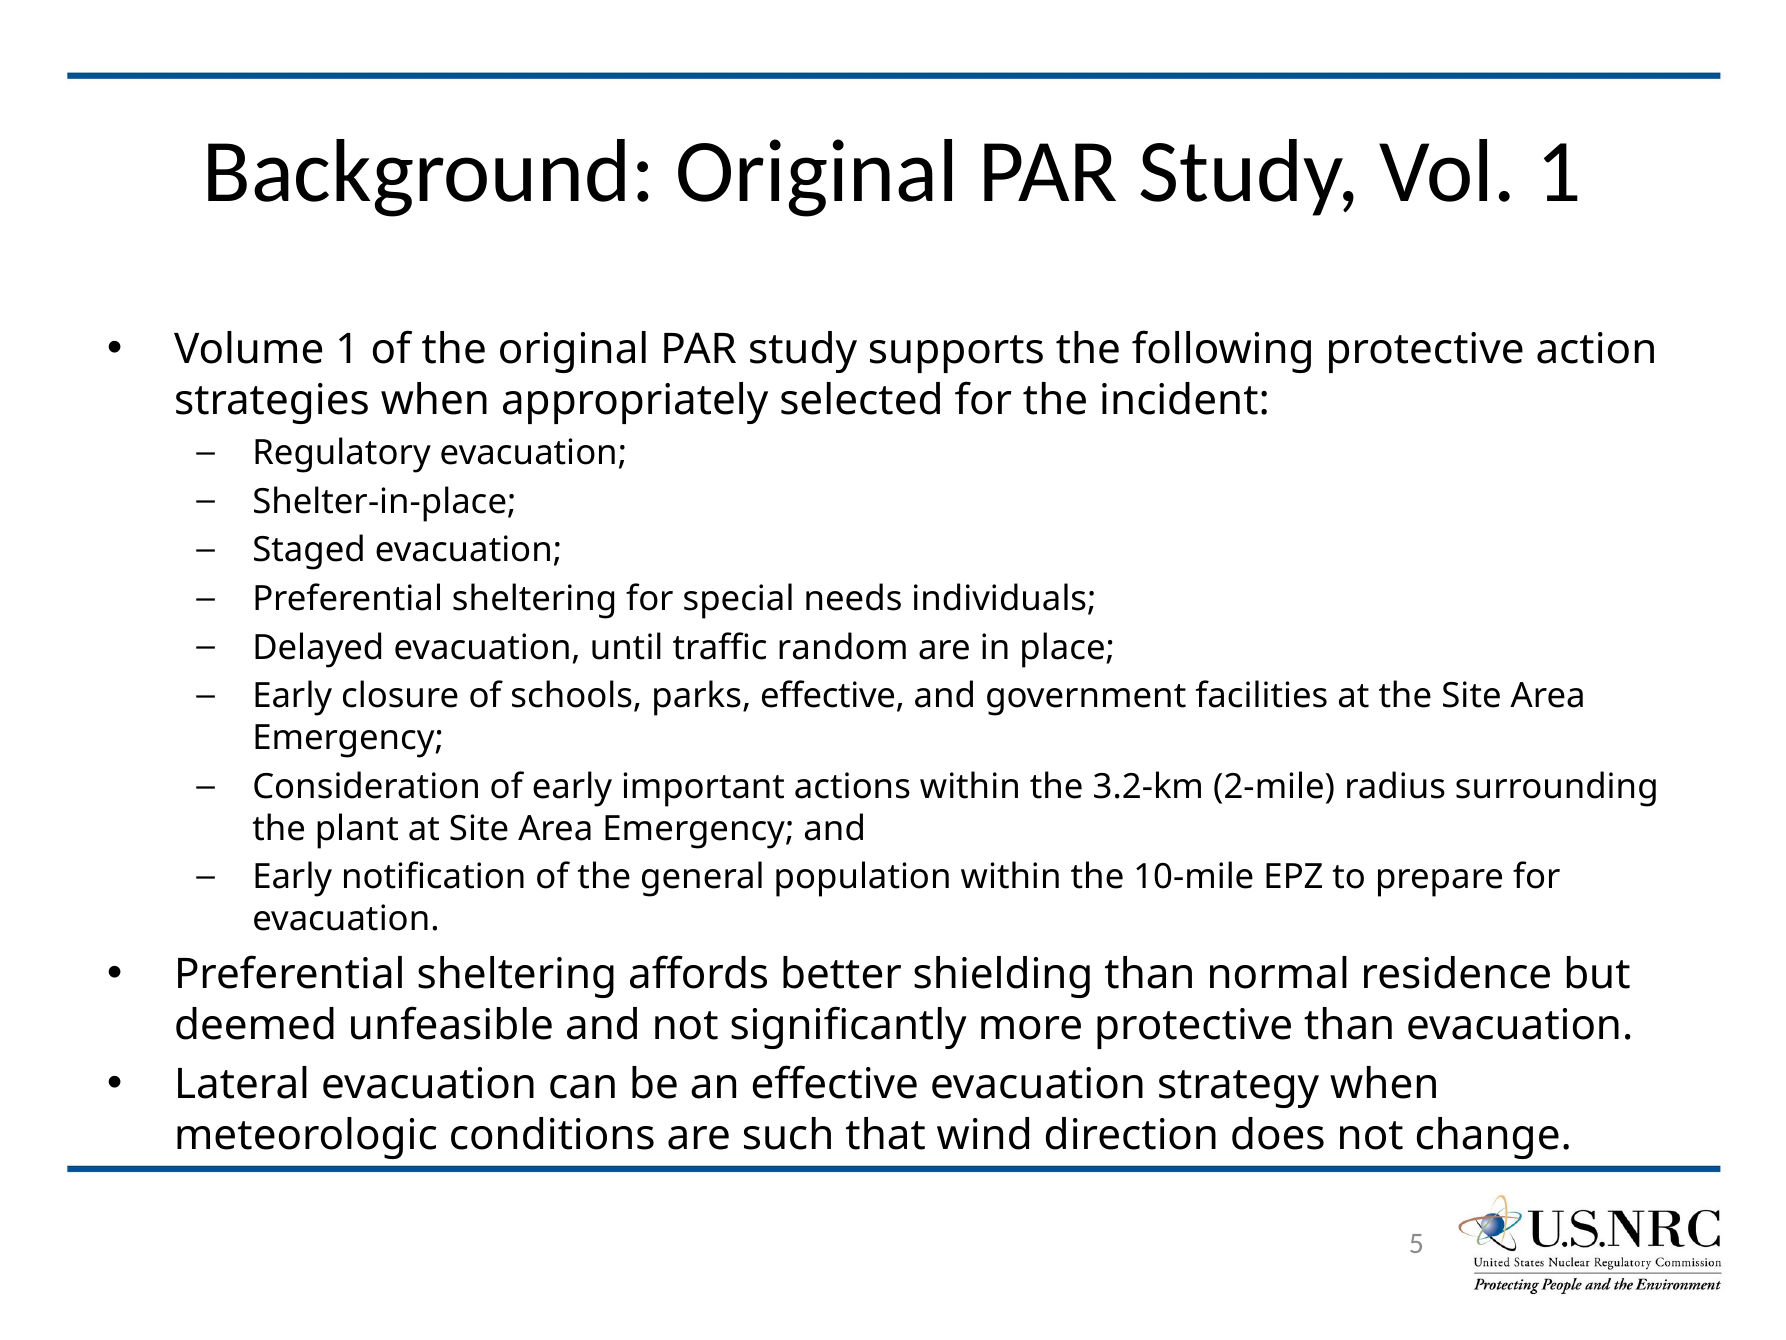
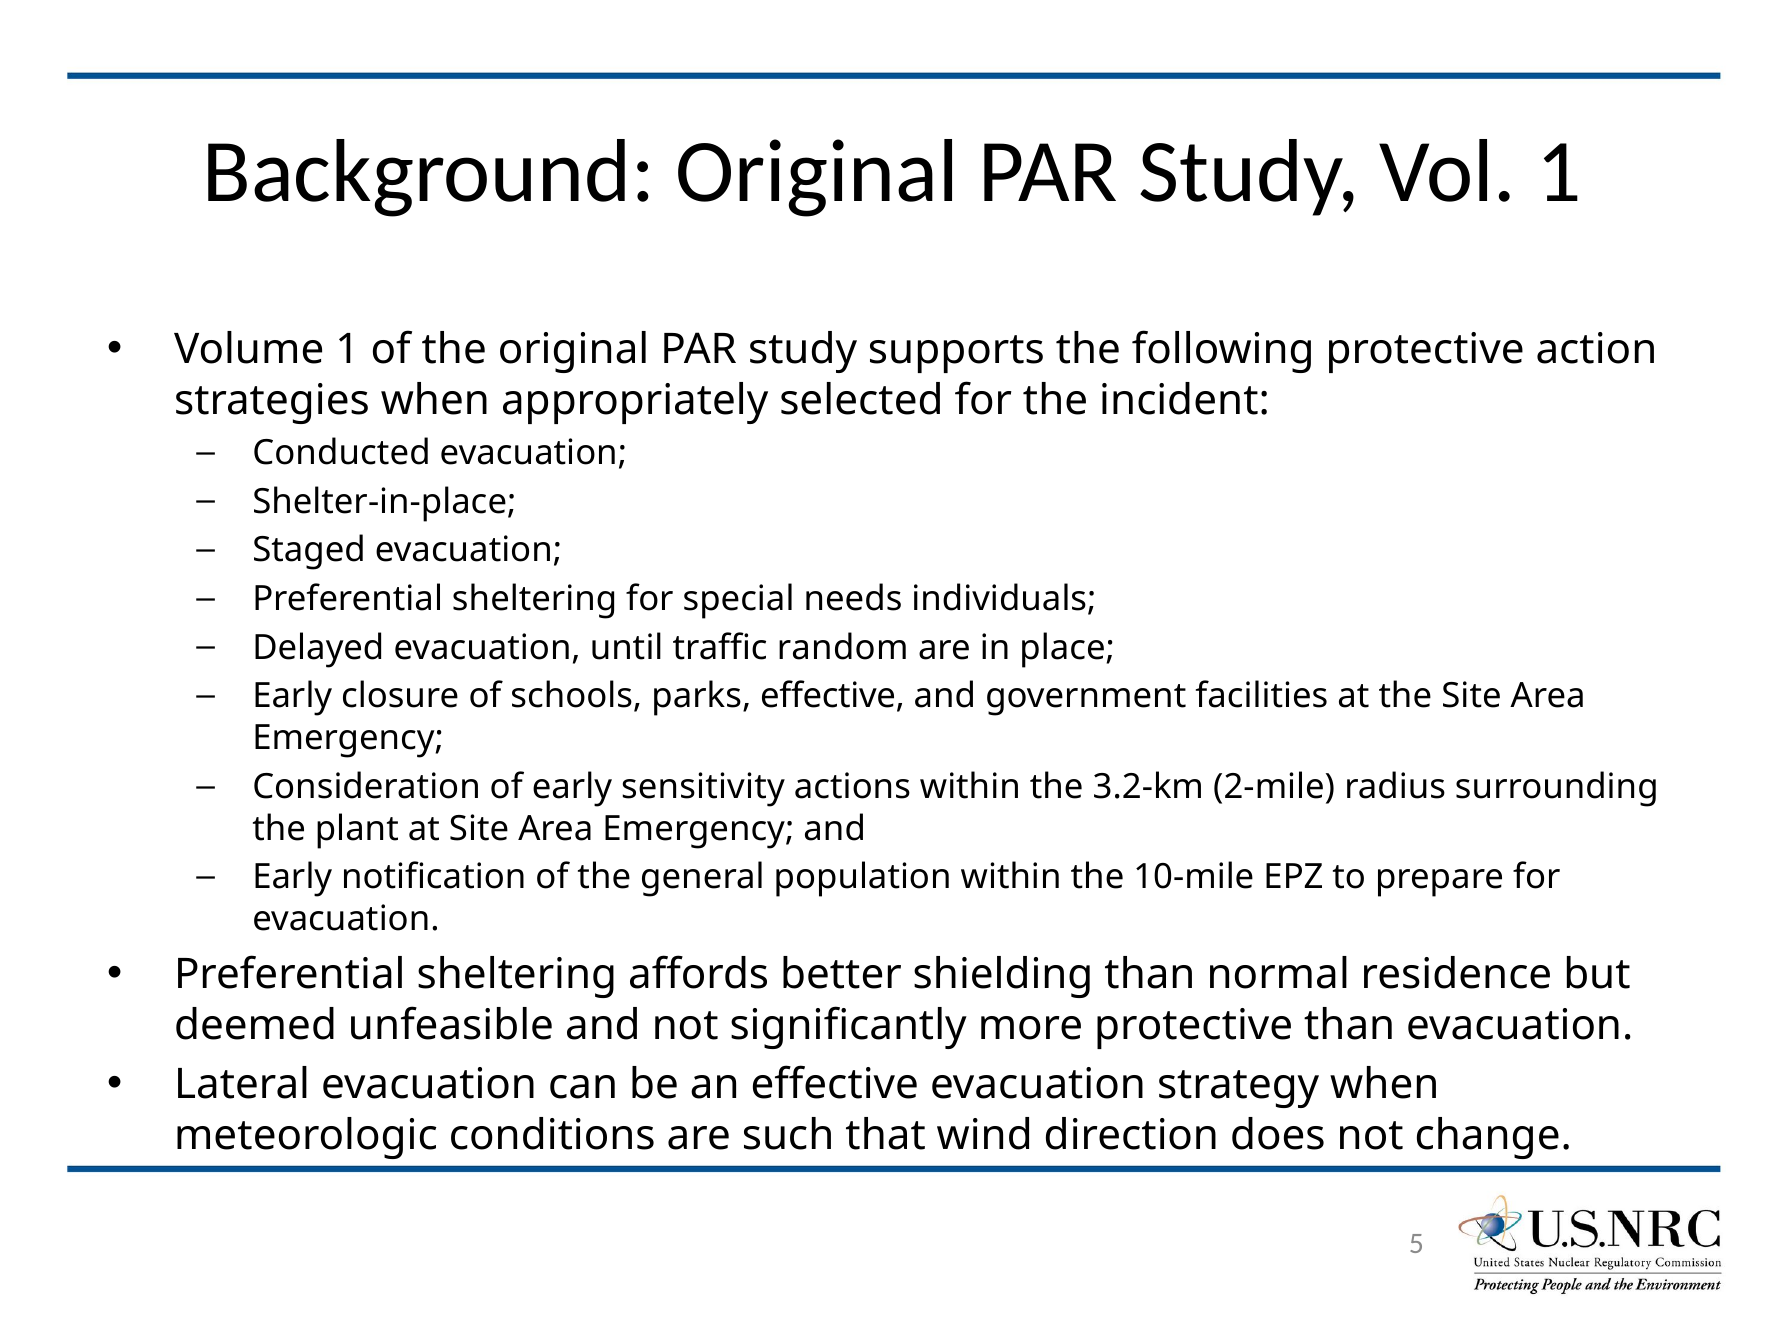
Regulatory: Regulatory -> Conducted (341, 453)
important: important -> sensitivity (703, 787)
